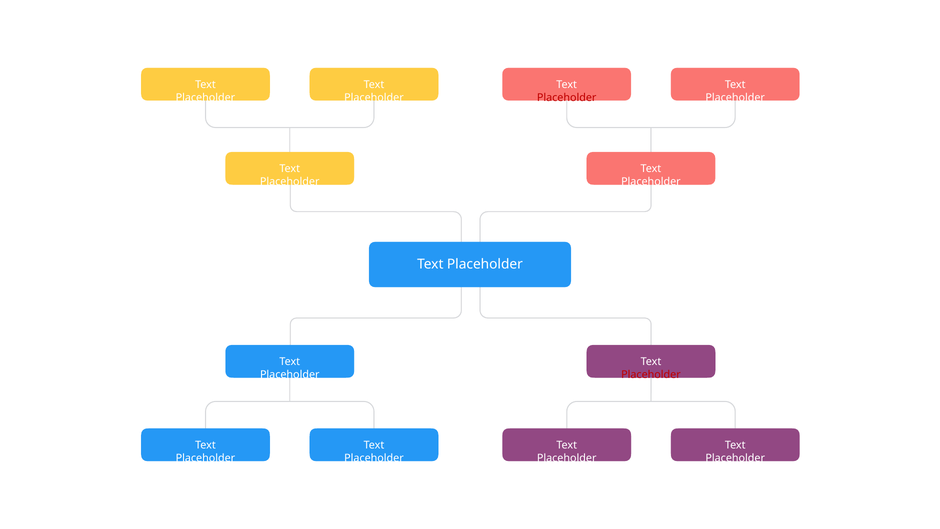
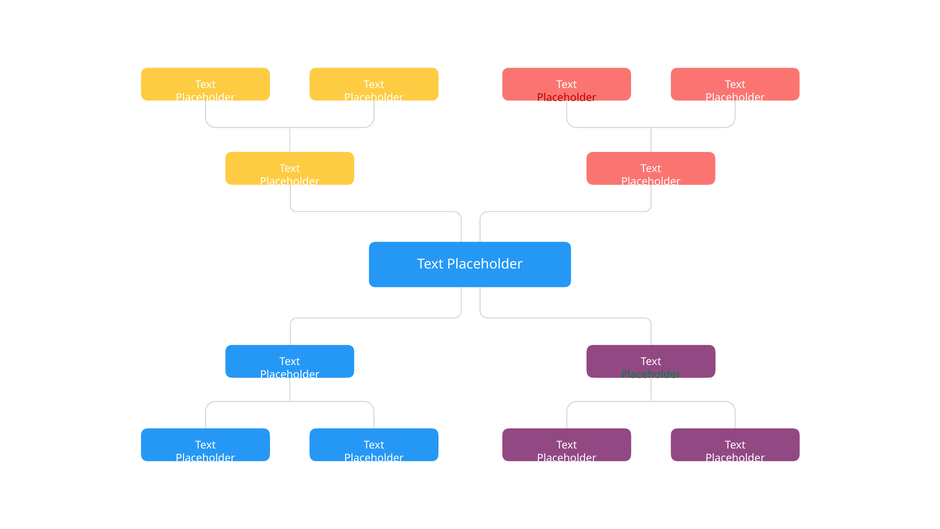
Placeholder colour: red -> green (651, 374)
